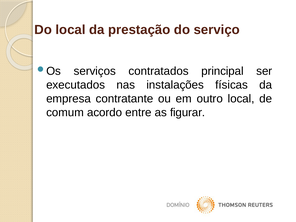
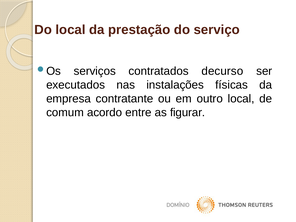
principal: principal -> decurso (222, 71)
